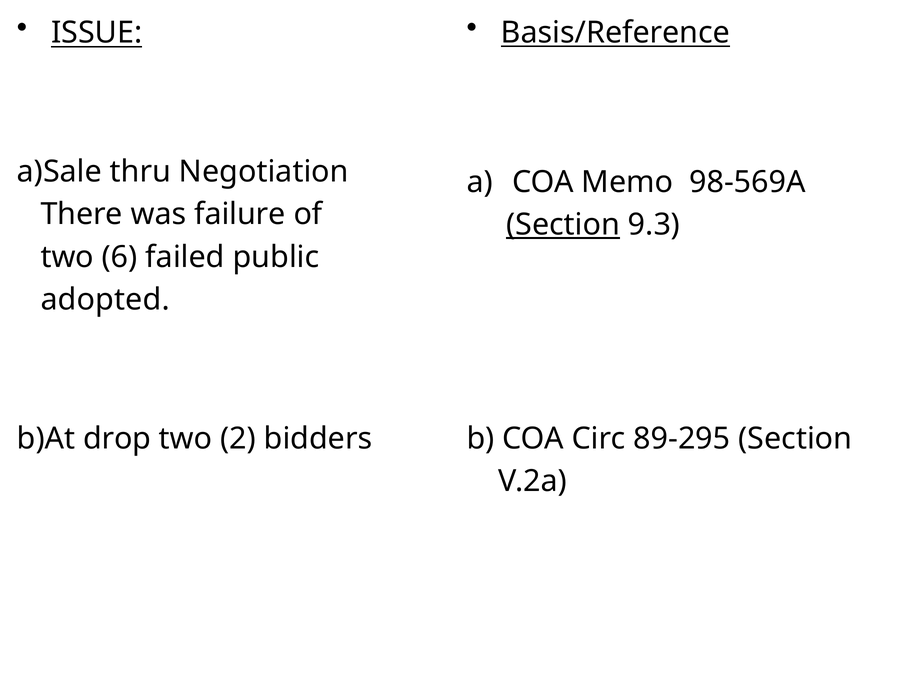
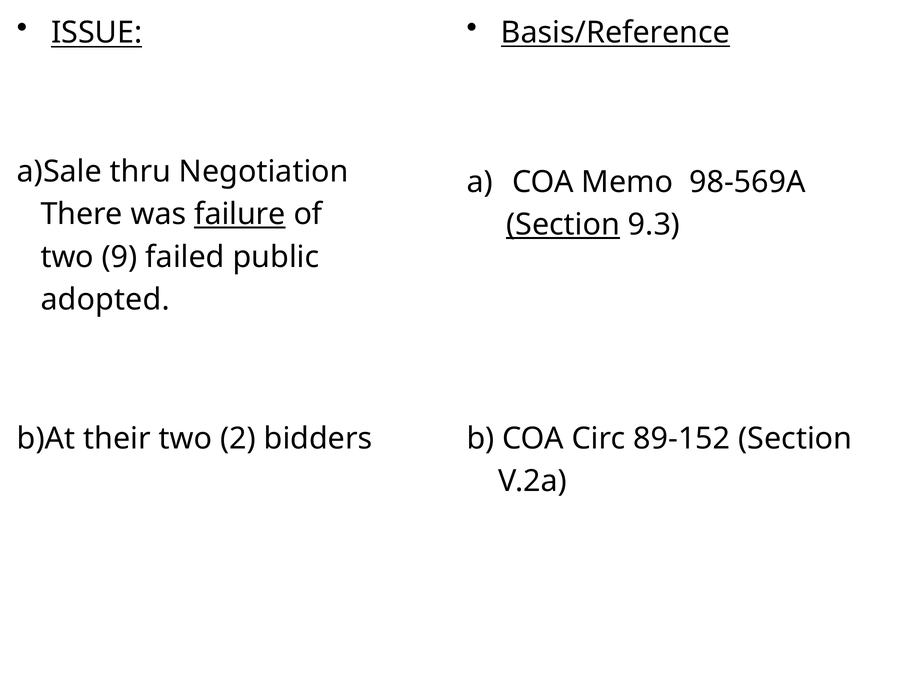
failure underline: none -> present (240, 214)
6: 6 -> 9 (120, 257)
89-295: 89-295 -> 89-152 (682, 438)
drop: drop -> their (117, 438)
